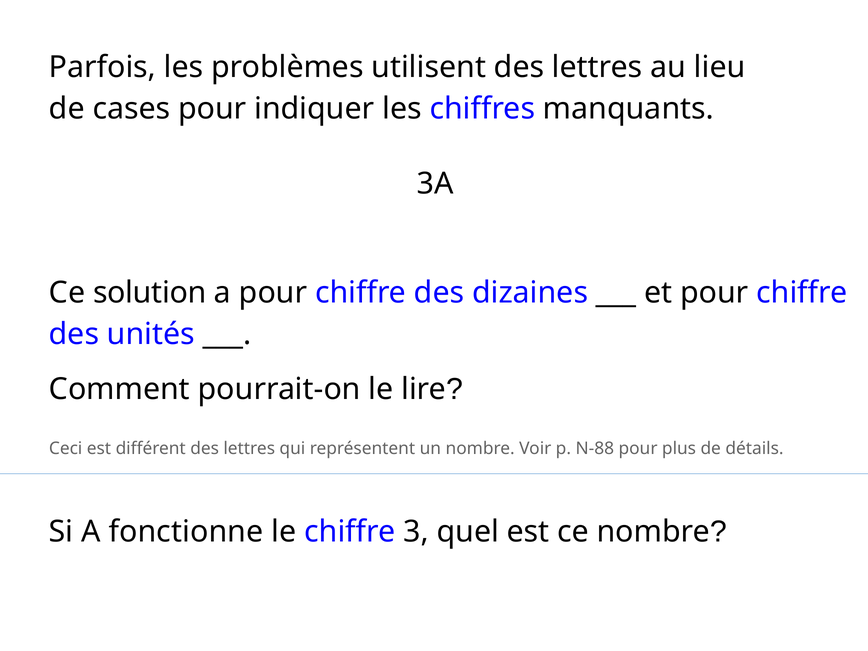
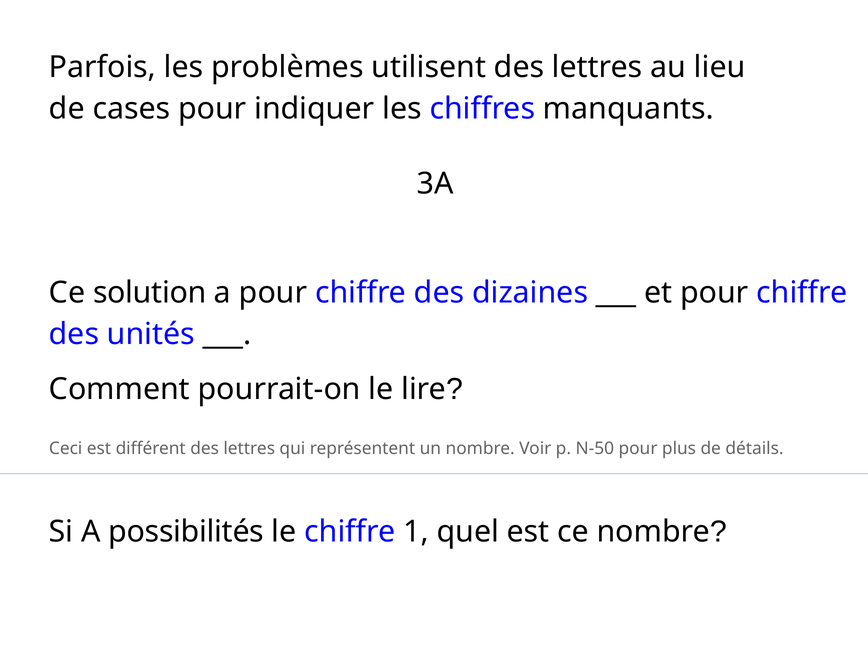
N-88: N-88 -> N-50 (595, 448)
fonctionne: fonctionne -> possibilités (186, 532)
3: 3 -> 1 (416, 532)
